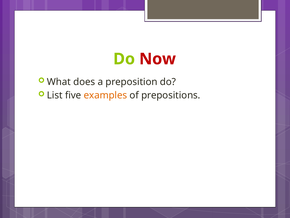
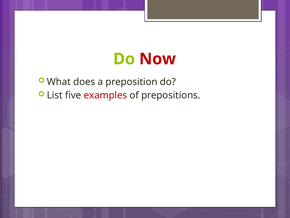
examples colour: orange -> red (105, 95)
